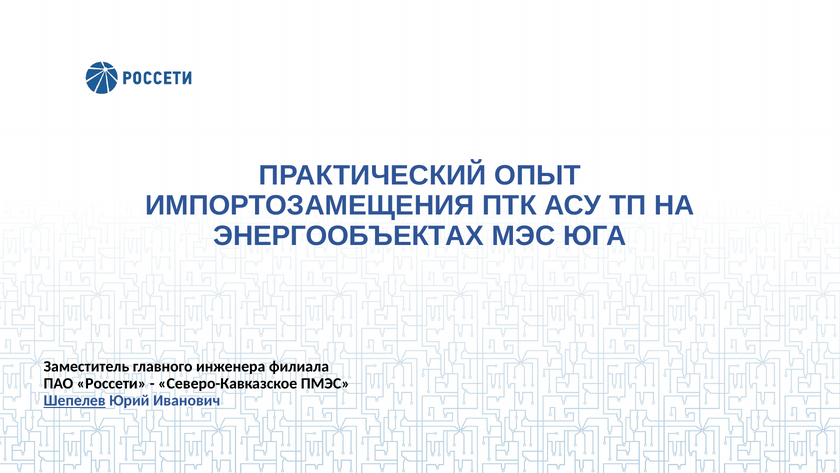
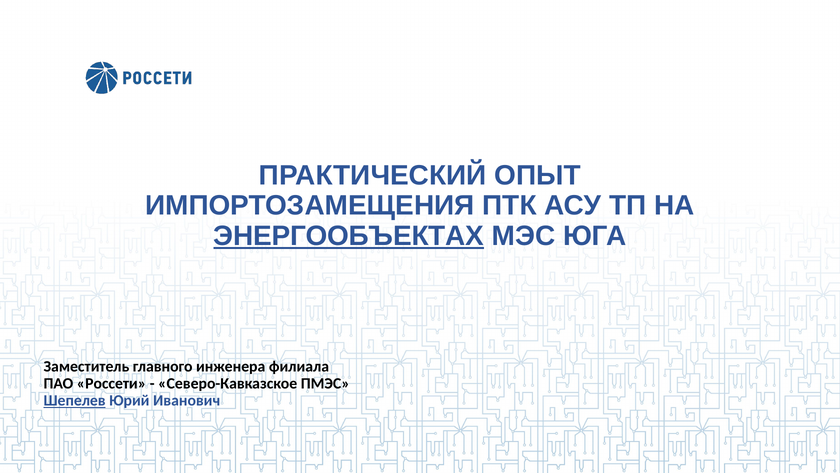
ЭНЕРГООБЪЕКТАХ underline: none -> present (349, 236)
